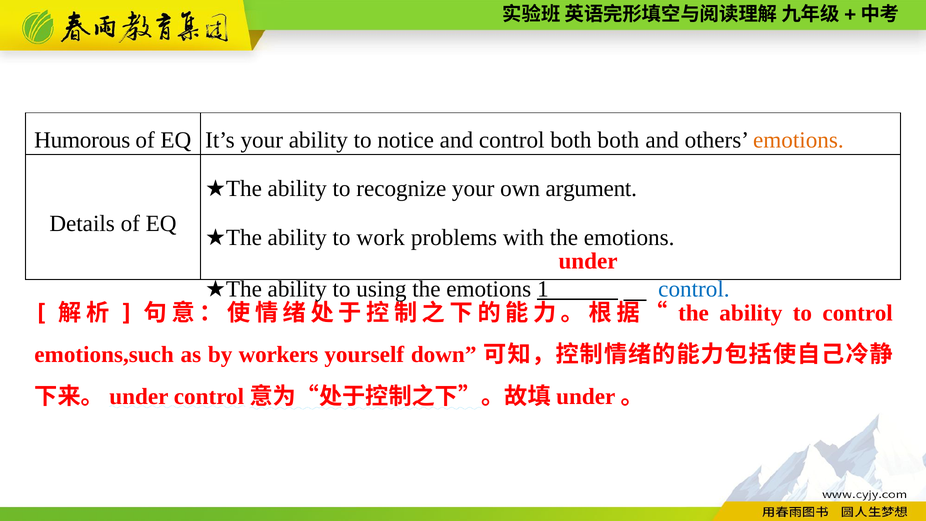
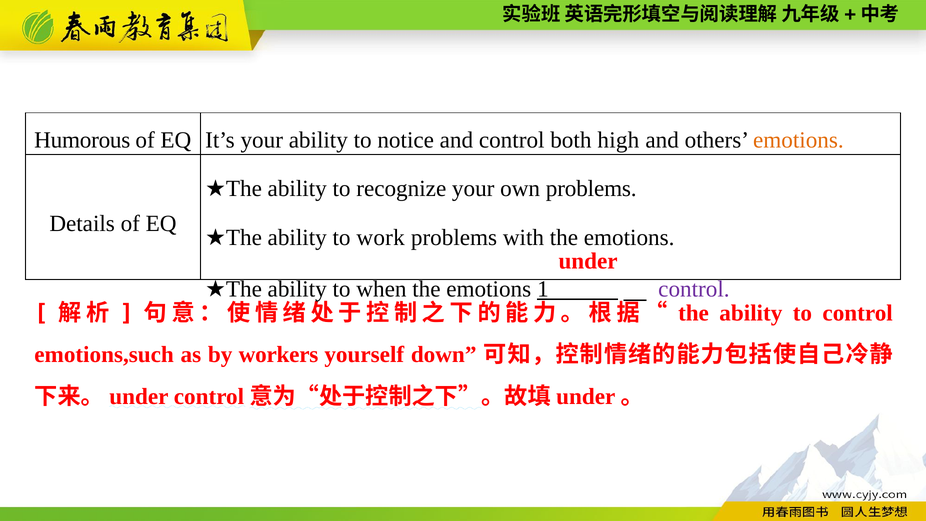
both both: both -> high (618, 140)
own argument: argument -> problems (591, 189)
using: using -> when (381, 289)
control colour: blue -> purple (694, 289)
